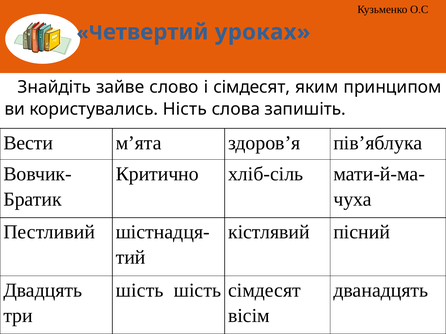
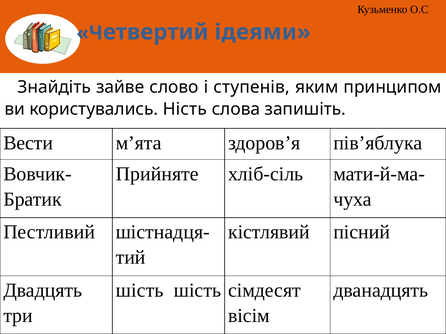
уроках: уроках -> ідеями (263, 32)
і сімдесят: сімдесят -> ступенів (252, 87)
Критично: Критично -> Прийняте (157, 174)
